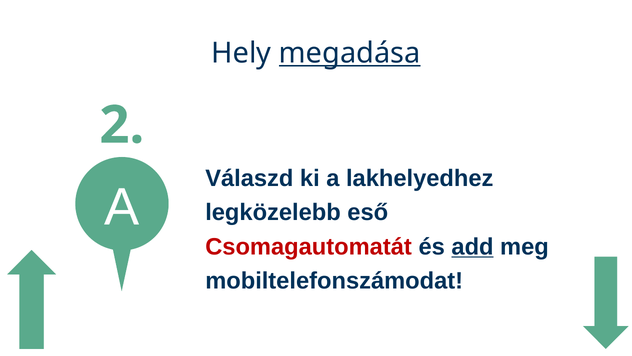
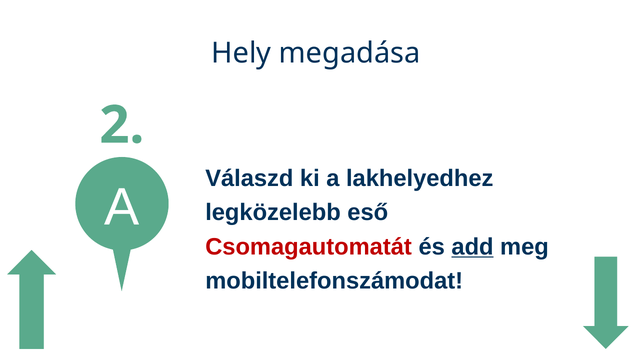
megadása underline: present -> none (350, 53)
